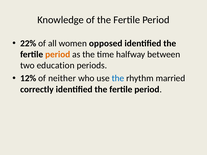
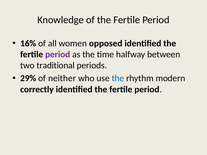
22%: 22% -> 16% (28, 43)
period colour: orange -> purple (58, 54)
education: education -> traditional (56, 66)
12%: 12% -> 29% (28, 78)
married: married -> modern (170, 78)
